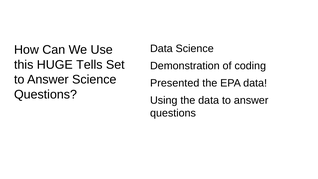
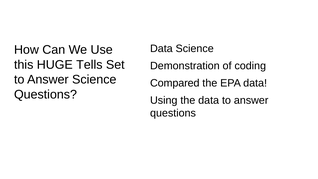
Presented: Presented -> Compared (175, 83)
